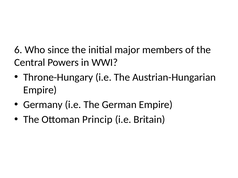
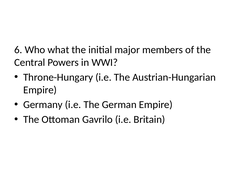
since: since -> what (58, 50)
Princip: Princip -> Gavrilo (97, 120)
